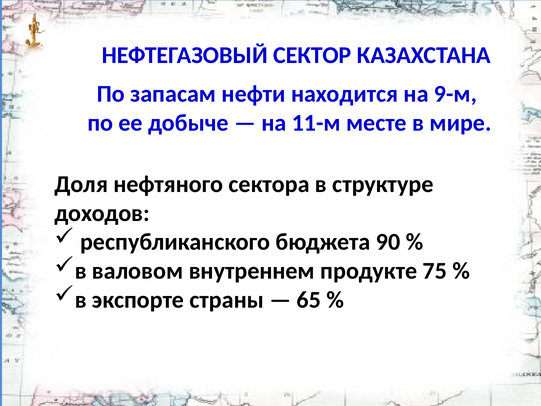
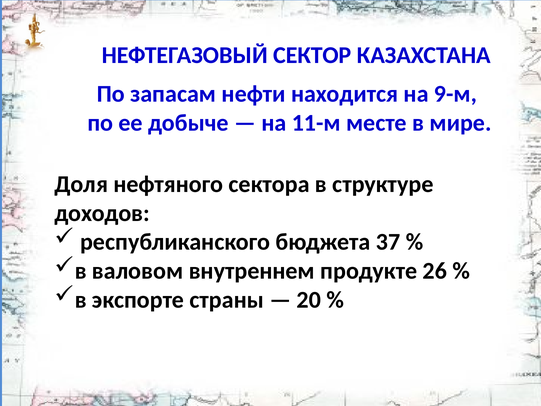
90: 90 -> 37 (388, 242)
75: 75 -> 26 (435, 271)
65: 65 -> 20 (309, 300)
